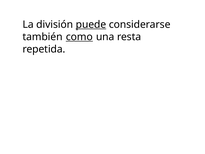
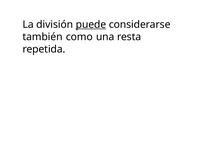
como underline: present -> none (79, 37)
